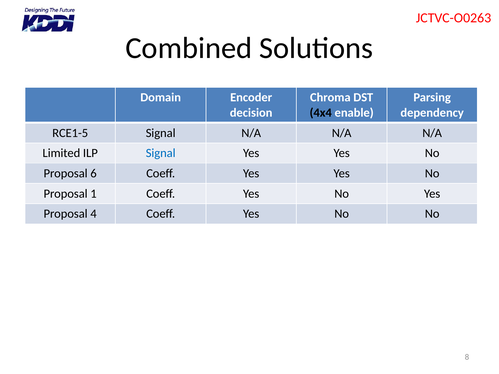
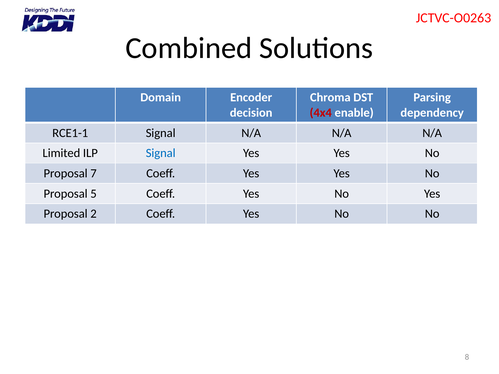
4x4 colour: black -> red (321, 113)
RCE1-5: RCE1-5 -> RCE1-1 (70, 133)
6: 6 -> 7 (94, 174)
1: 1 -> 5 (94, 194)
4: 4 -> 2 (94, 214)
